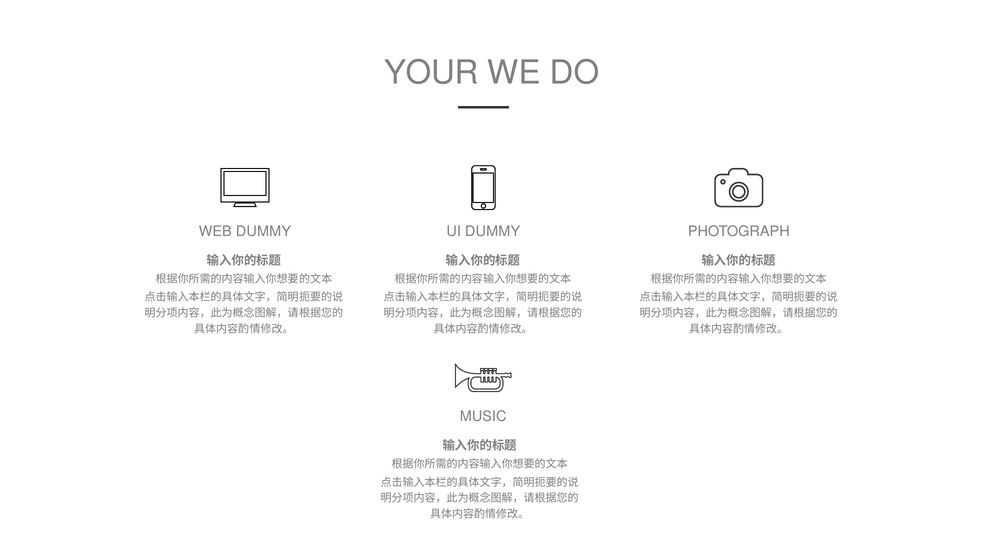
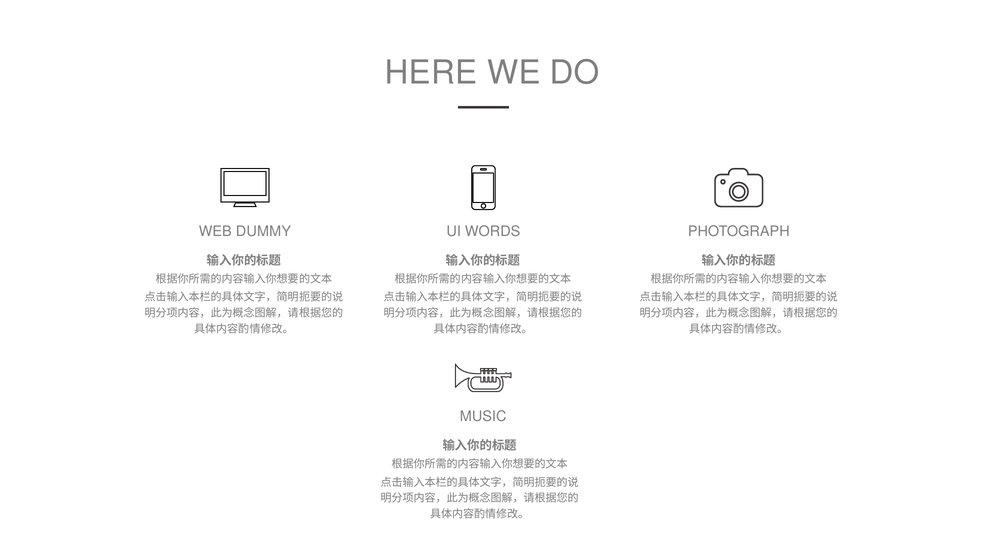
YOUR: YOUR -> HERE (431, 73)
UI DUMMY: DUMMY -> WORDS (493, 231)
